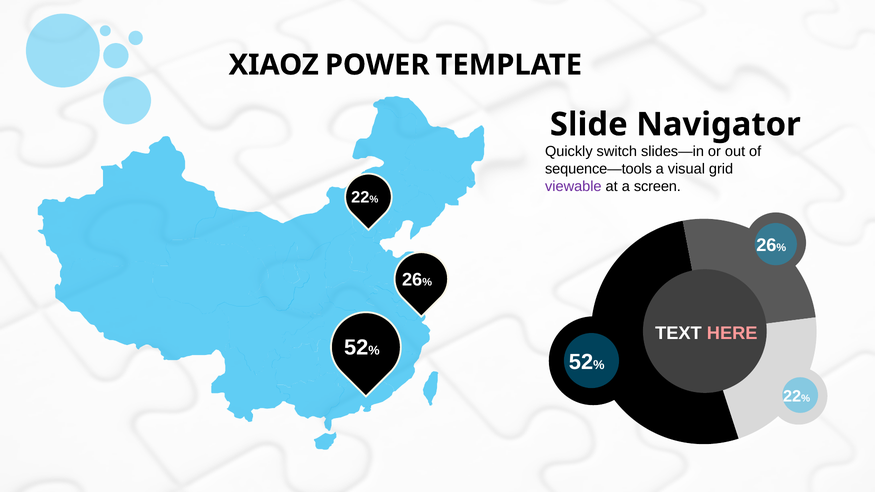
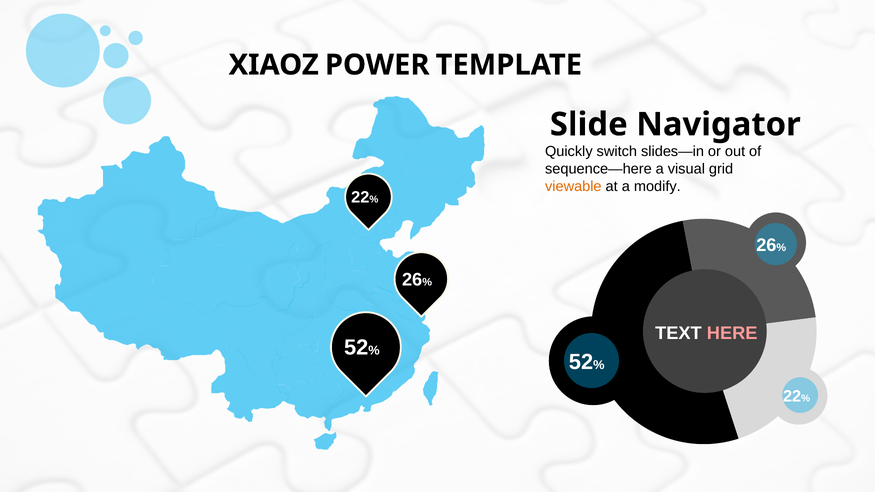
sequence—tools: sequence—tools -> sequence—here (598, 169)
viewable colour: purple -> orange (573, 187)
screen: screen -> modify (657, 187)
